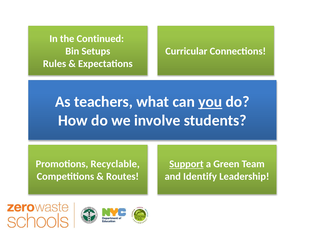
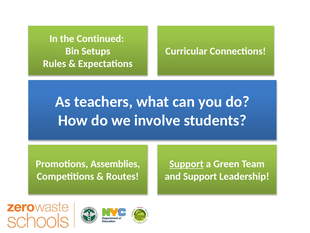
you underline: present -> none (210, 102)
Recyclable: Recyclable -> Assemblies (115, 164)
and Identify: Identify -> Support (200, 176)
